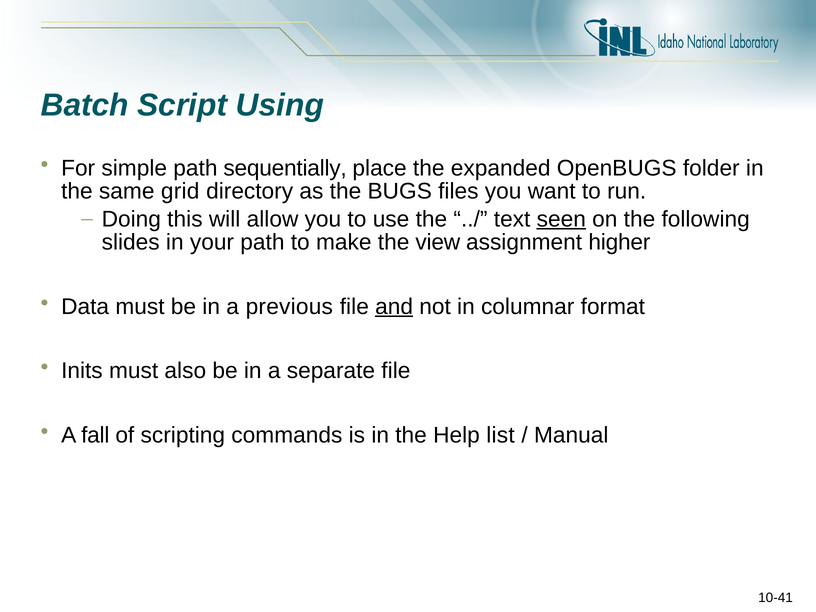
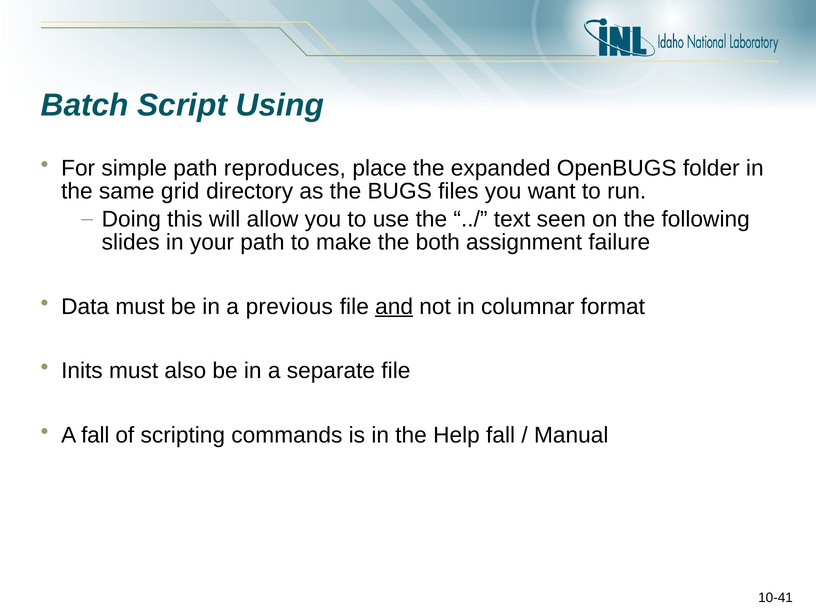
sequentially: sequentially -> reproduces (285, 168)
seen underline: present -> none (561, 219)
view: view -> both (438, 242)
higher: higher -> failure (619, 242)
Help list: list -> fall (501, 435)
